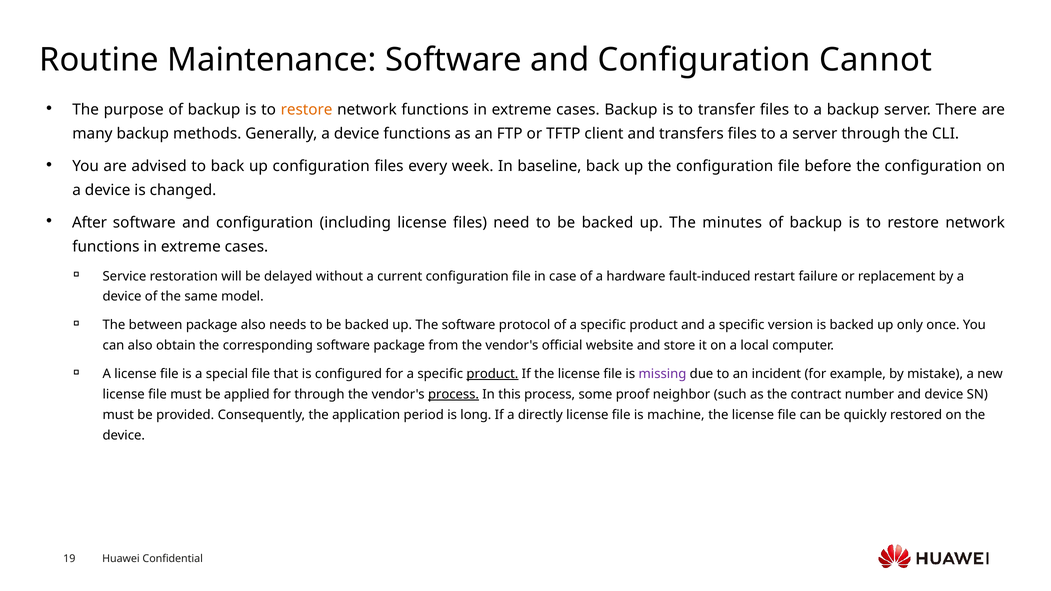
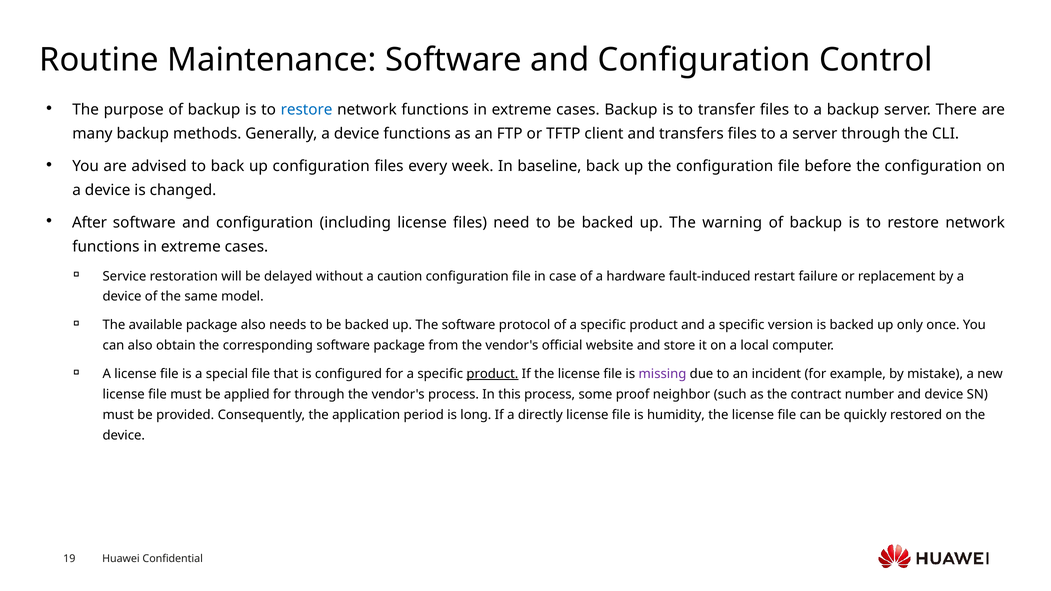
Cannot: Cannot -> Control (876, 60)
restore colour: orange -> blue (307, 110)
minutes: minutes -> warning (732, 223)
current: current -> caution (400, 276)
between: between -> available (156, 325)
process underline: present -> none (453, 394)
machine: machine -> humidity (676, 415)
